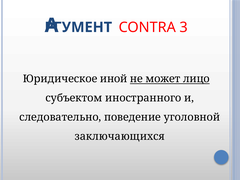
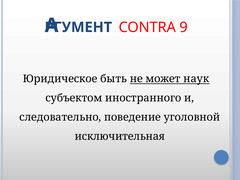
3: 3 -> 9 (184, 27)
иной: иной -> быть (114, 79)
лицо: лицо -> наук (196, 79)
заключающихся: заключающихся -> исключительная (120, 136)
